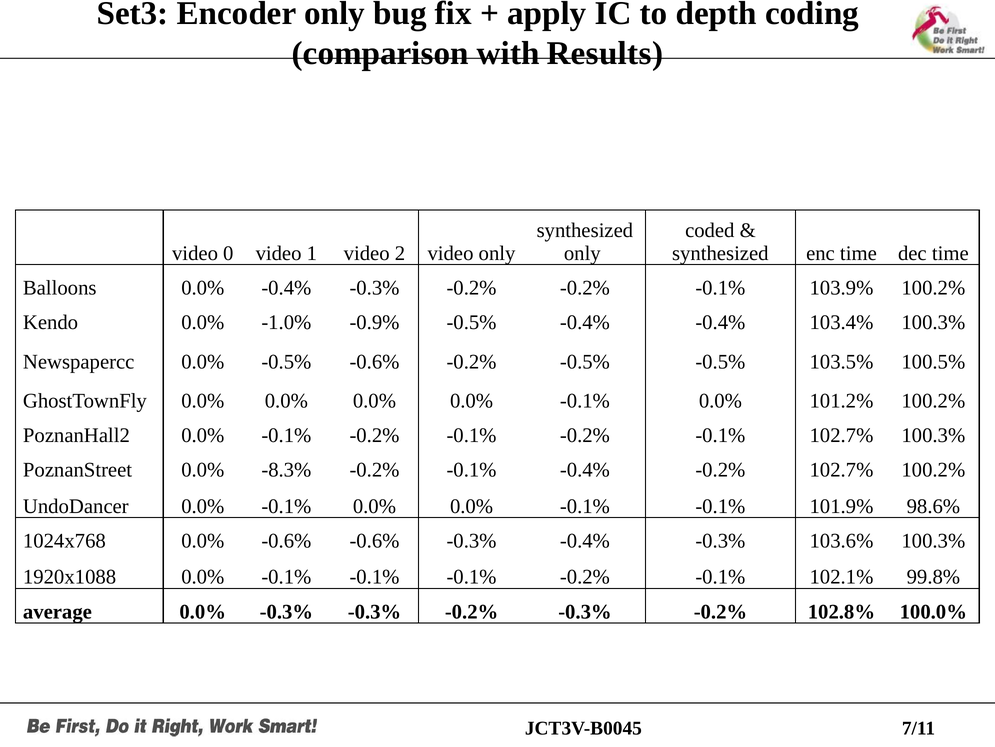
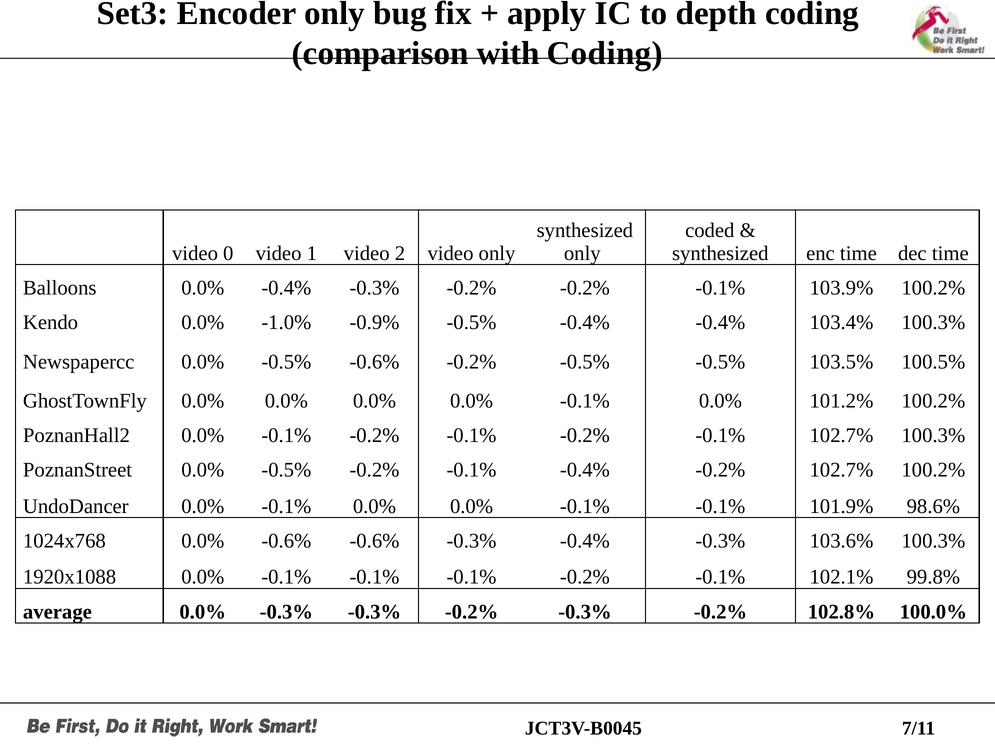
with Results: Results -> Coding (605, 53)
PoznanStreet 0.0% -8.3%: -8.3% -> -0.5% (286, 470)
